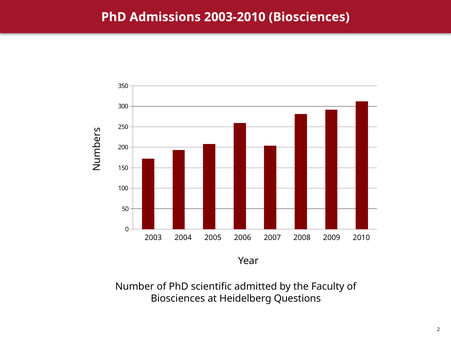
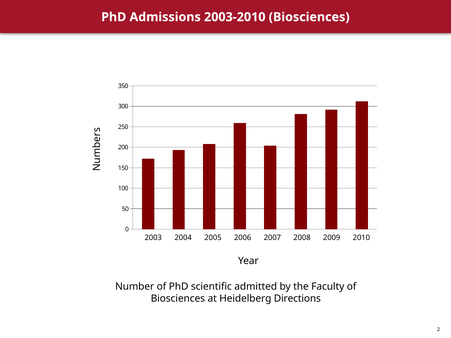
Questions: Questions -> Directions (297, 299)
